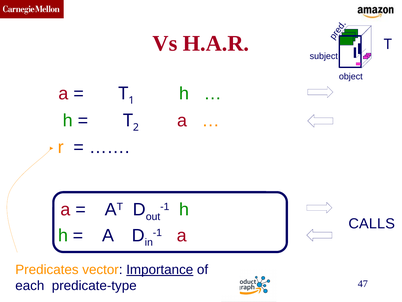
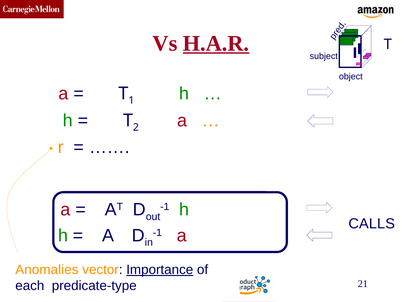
H.A.R underline: none -> present (216, 43)
Predicates: Predicates -> Anomalies (47, 269)
47: 47 -> 21 (363, 283)
